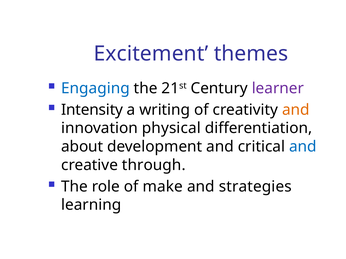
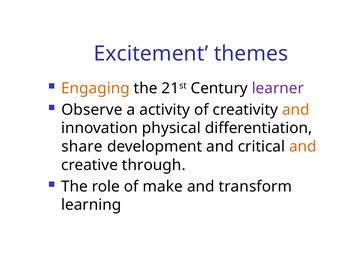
Engaging colour: blue -> orange (95, 88)
Intensity: Intensity -> Observe (92, 110)
writing: writing -> activity (165, 110)
about: about -> share (82, 147)
and colour: blue -> orange (303, 147)
strategies: strategies -> transform (255, 187)
